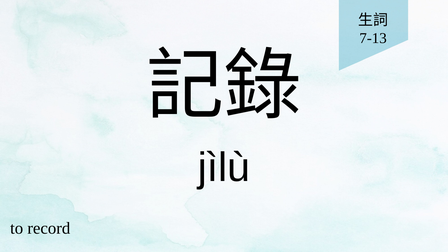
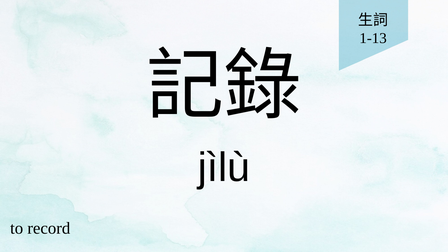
7-13: 7-13 -> 1-13 (373, 38)
